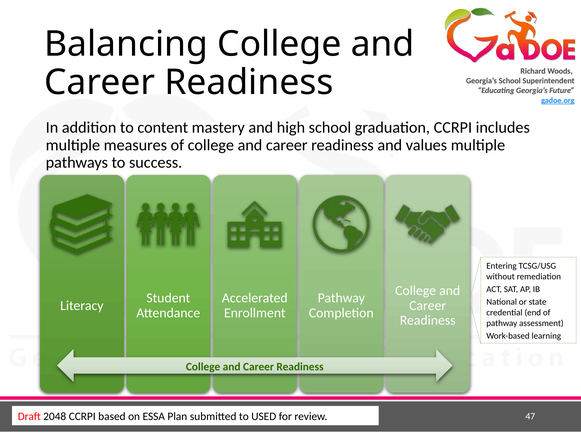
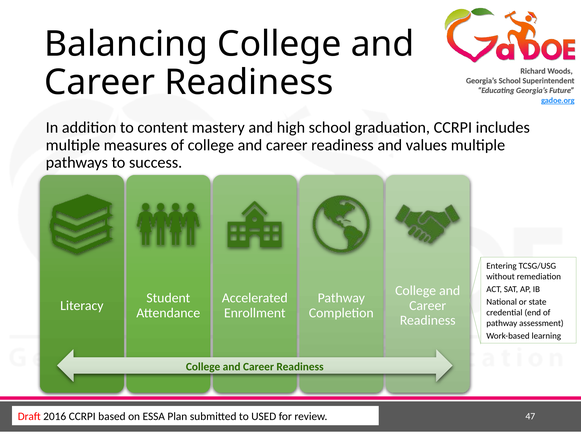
2048: 2048 -> 2016 (55, 416)
